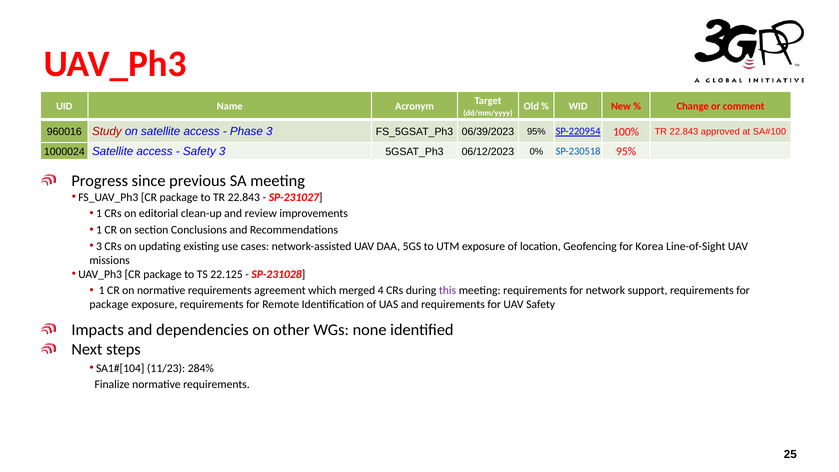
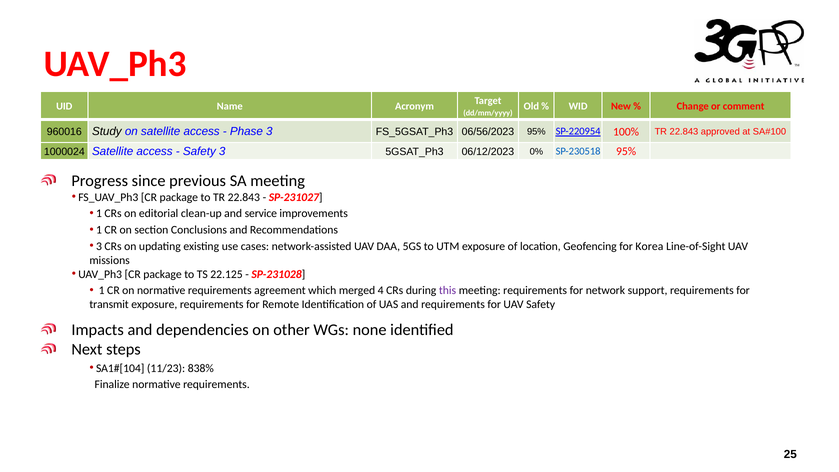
Study colour: red -> black (107, 132)
06/39/2023: 06/39/2023 -> 06/56/2023 (488, 132)
review: review -> service (261, 214)
package: package -> transmit (109, 305)
284%: 284% -> 838% (201, 368)
